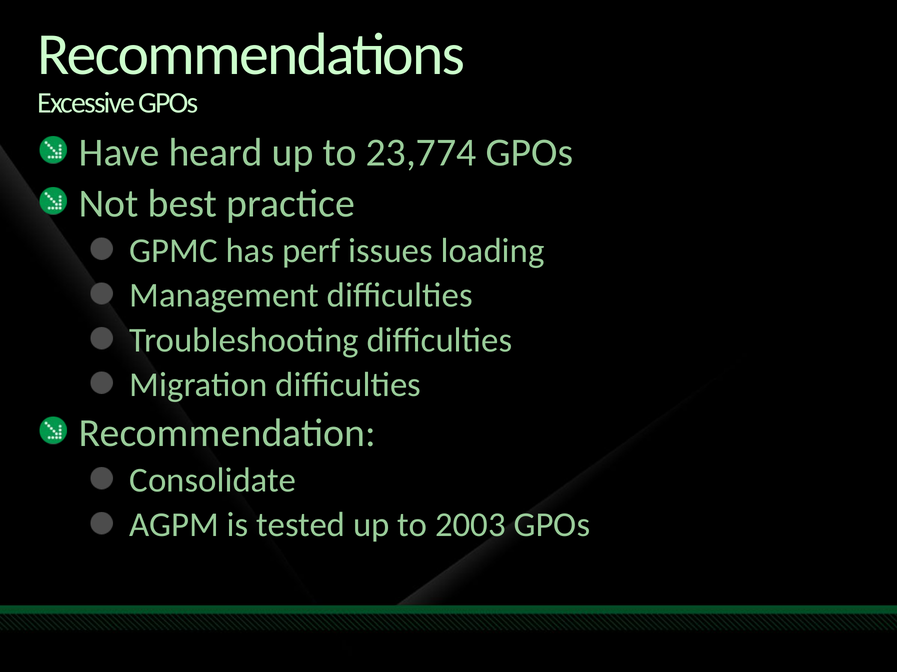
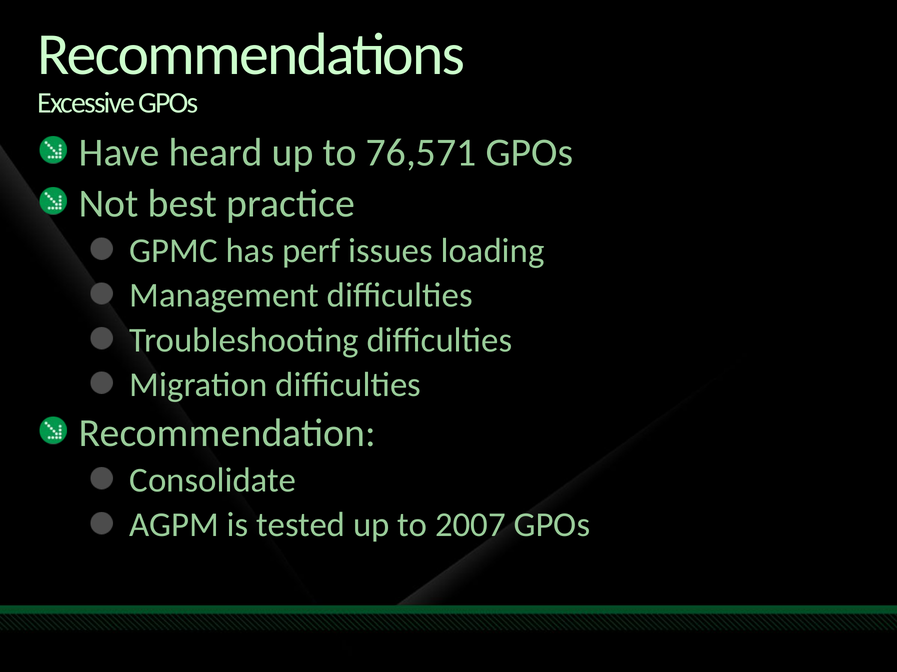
23,774: 23,774 -> 76,571 (421, 153)
2003: 2003 -> 2007 (470, 526)
